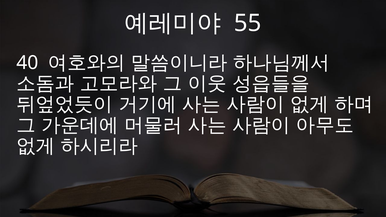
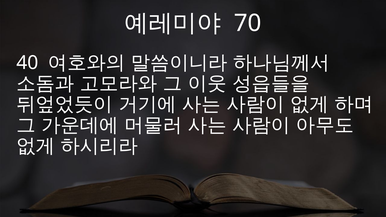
55: 55 -> 70 (248, 23)
